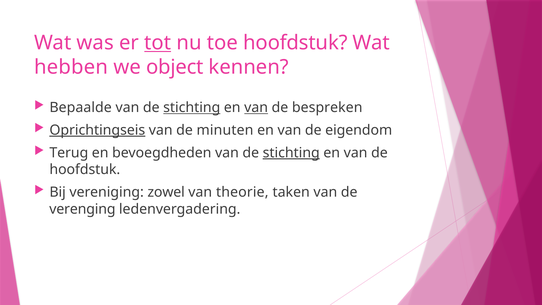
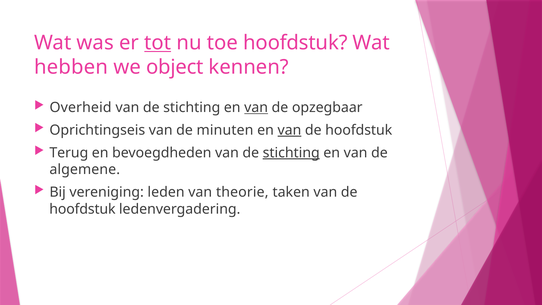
Bepaalde: Bepaalde -> Overheid (81, 108)
stichting underline: present -> none (192, 108)
bespreken: bespreken -> opzegbaar (327, 108)
Oprichtingseis underline: present -> none (97, 130)
van underline: none -> present (289, 130)
eigendom: eigendom -> hoofdstuk (359, 130)
hoofdstuk: hoofdstuk -> algemene (85, 170)
zowel: zowel -> leden (166, 192)
verenging: verenging -> hoofdstuk (82, 209)
